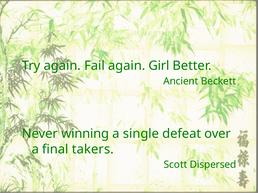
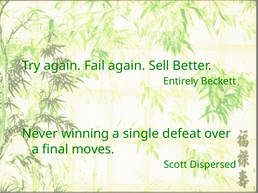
Girl: Girl -> Sell (159, 66)
Ancient: Ancient -> Entirely (181, 81)
takers: takers -> moves (93, 150)
